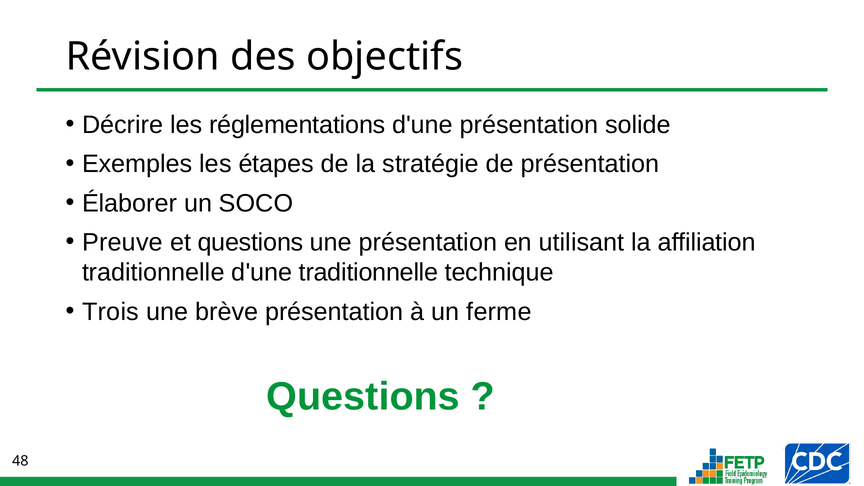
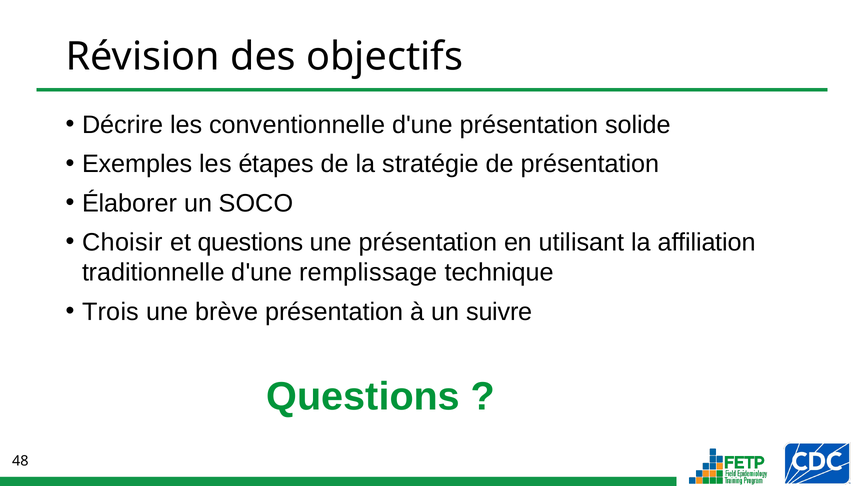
réglementations: réglementations -> conventionnelle (297, 125)
Preuve: Preuve -> Choisir (122, 242)
d'une traditionnelle: traditionnelle -> remplissage (368, 273)
ferme: ferme -> suivre (499, 312)
